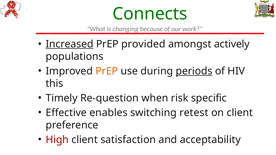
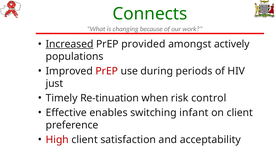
PrEP colour: orange -> red (107, 71)
periods underline: present -> none (194, 71)
this: this -> just (54, 84)
Re-question: Re-question -> Re-tinuation (110, 98)
specific: specific -> control (209, 98)
retest: retest -> infant (194, 113)
